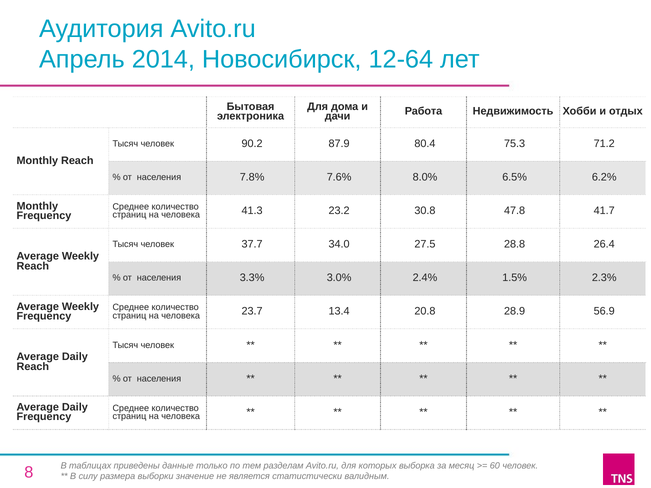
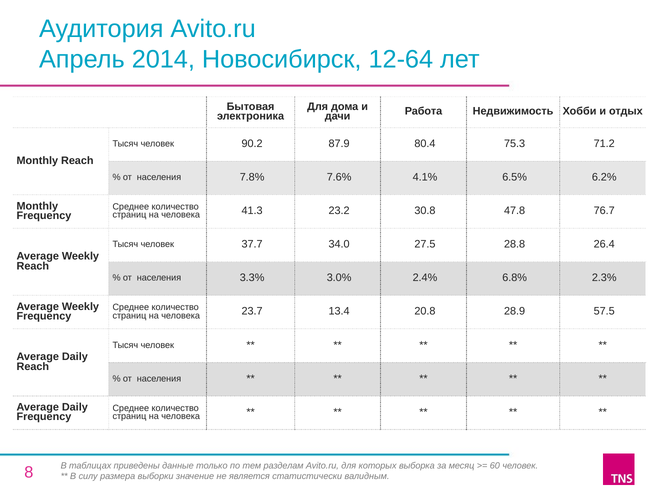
8.0%: 8.0% -> 4.1% (425, 177)
41.7: 41.7 -> 76.7 (604, 211)
1.5%: 1.5% -> 6.8% (515, 278)
56.9: 56.9 -> 57.5 (604, 312)
